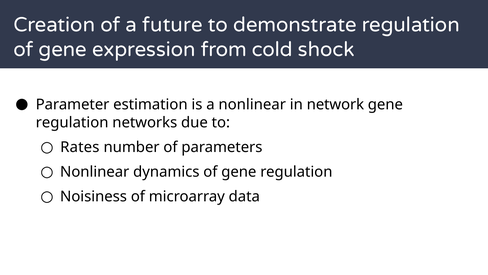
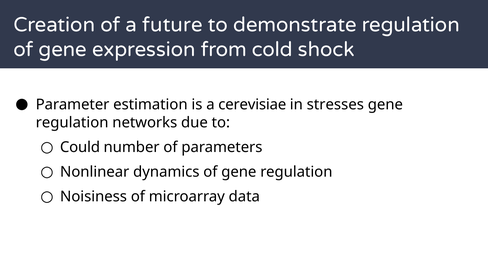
a nonlinear: nonlinear -> cerevisiae (252, 104)
network: network -> stresses (335, 104)
Rates: Rates -> Could (80, 147)
